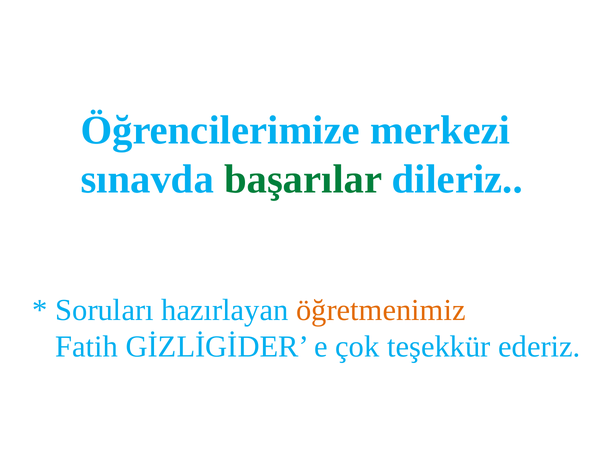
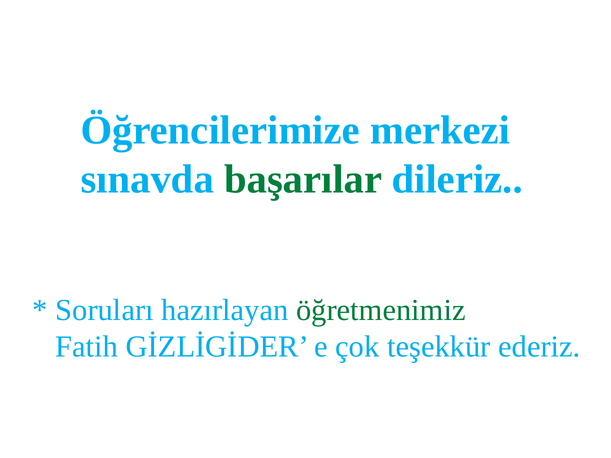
öğretmenimiz colour: orange -> green (381, 310)
